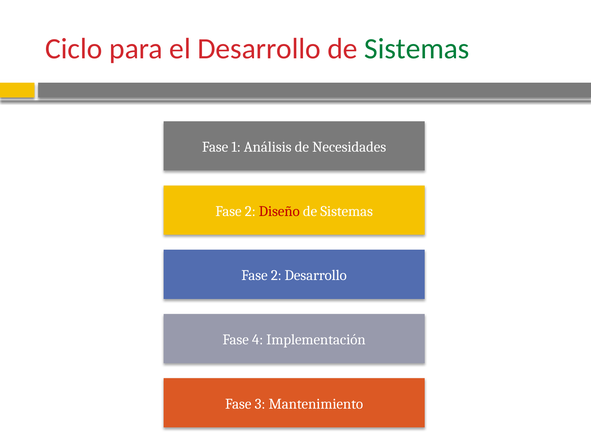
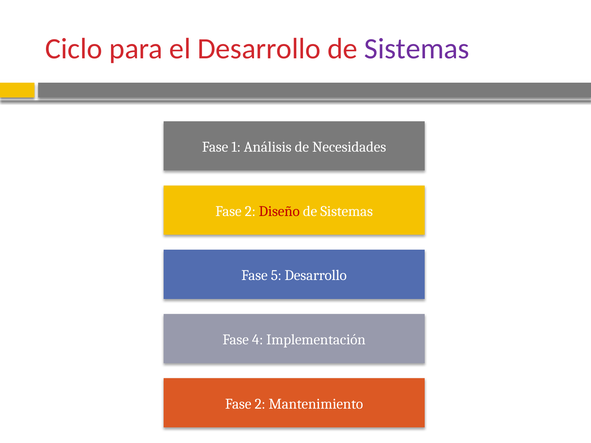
Sistemas colour: green -> purple (417, 49)
2: 2 -> 5 (276, 276)
3: 3 -> 2 (260, 404)
